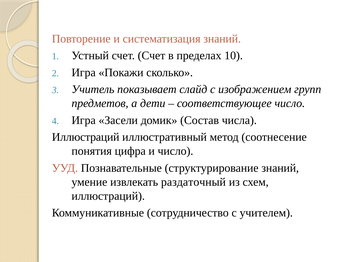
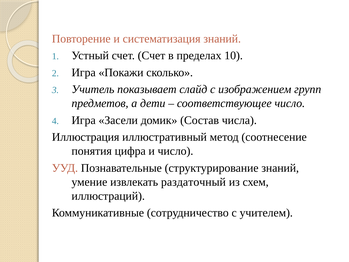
Иллюстраций: Иллюстраций -> Иллюстрация (86, 137)
